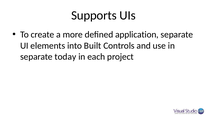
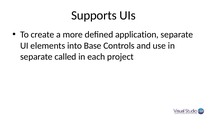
Built: Built -> Base (93, 45)
today: today -> called (65, 56)
